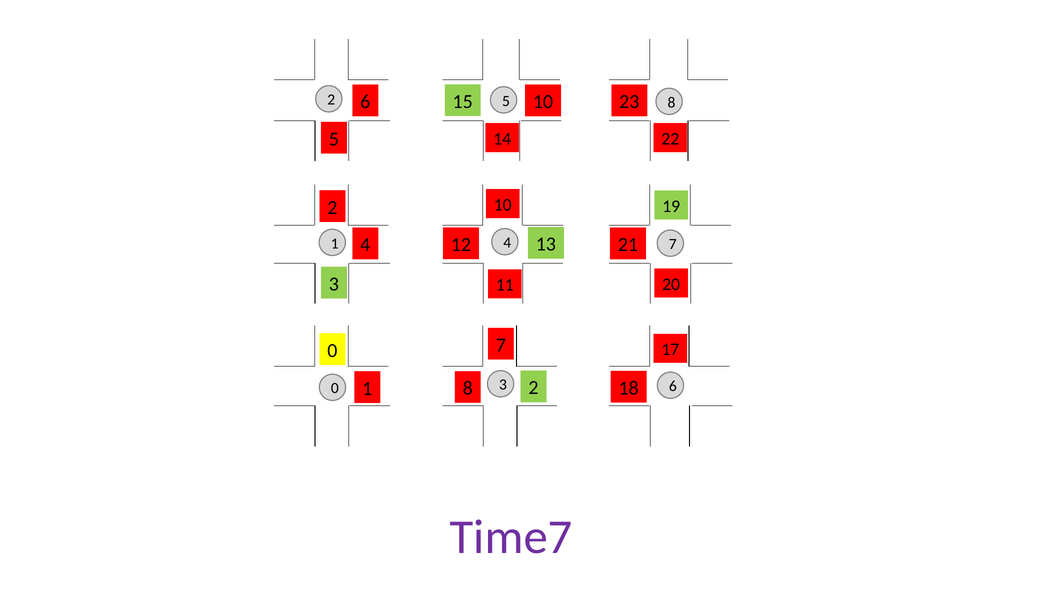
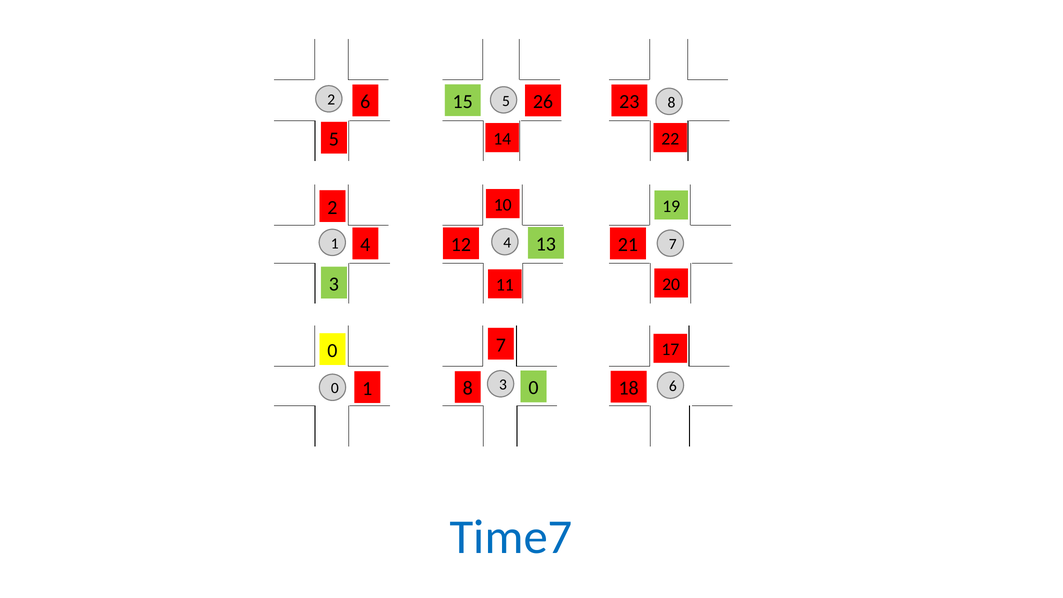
15 10: 10 -> 26 (543, 102)
8 2: 2 -> 0 (534, 388)
Time7 colour: purple -> blue (511, 537)
